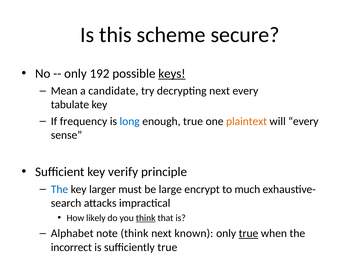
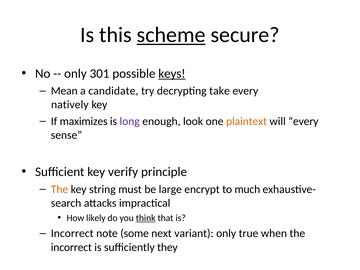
scheme underline: none -> present (171, 35)
192: 192 -> 301 (100, 74)
decrypting next: next -> take (220, 91)
tabulate: tabulate -> natively (70, 105)
frequency: frequency -> maximizes (84, 121)
long colour: blue -> purple (130, 121)
enough true: true -> look (193, 121)
The colour: blue -> orange (60, 189)
larger: larger -> string (102, 189)
Alphabet: Alphabet -> Incorrect (72, 233)
note think: think -> some (135, 233)
known: known -> variant (194, 233)
true underline: present -> none (249, 233)
sufficiently true: true -> they (167, 247)
